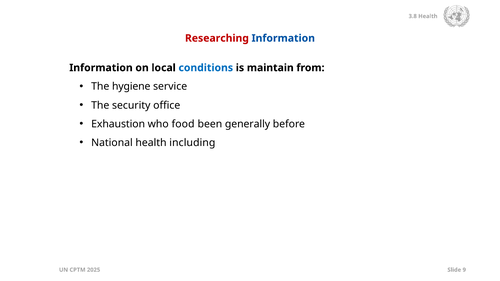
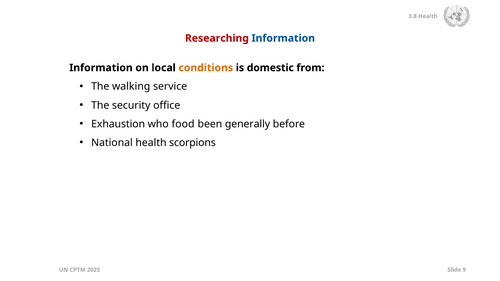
conditions colour: blue -> orange (206, 68)
maintain: maintain -> domestic (270, 68)
hygiene: hygiene -> walking (131, 87)
including: including -> scorpions (192, 143)
